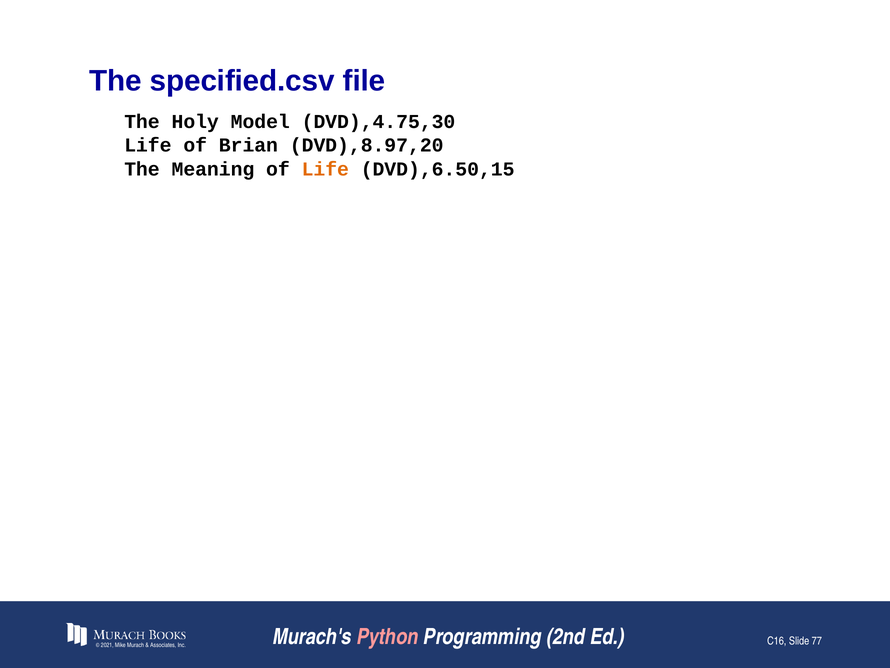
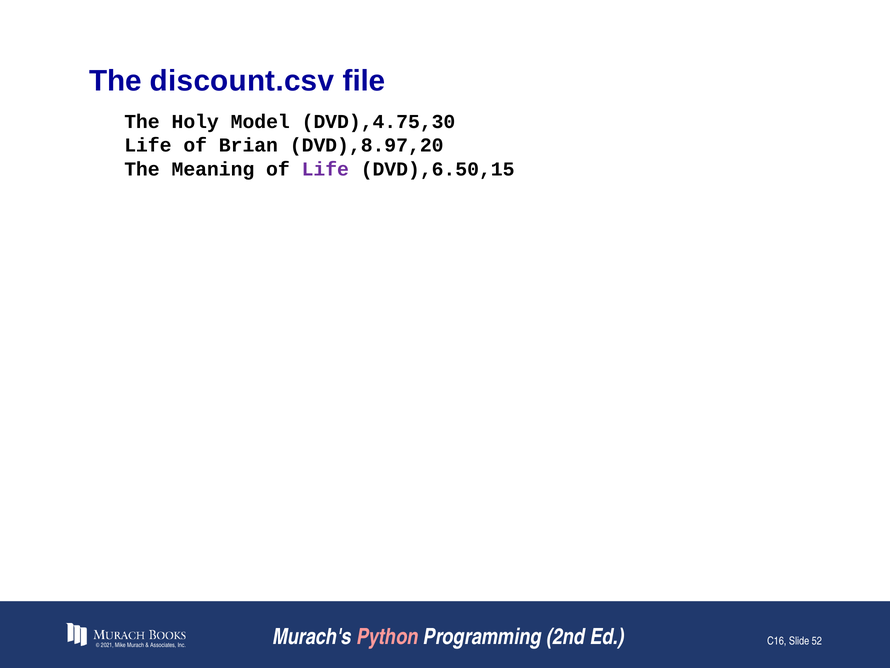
specified.csv: specified.csv -> discount.csv (242, 81)
Life colour: orange -> purple (325, 169)
77: 77 -> 52 (817, 640)
